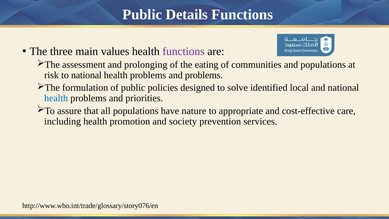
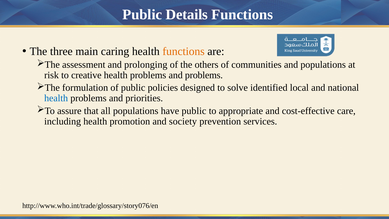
values: values -> caring (115, 51)
functions colour: purple -> orange (184, 51)
eating: eating -> others (207, 65)
to national: national -> creative (86, 75)
have nature: nature -> public (194, 111)
